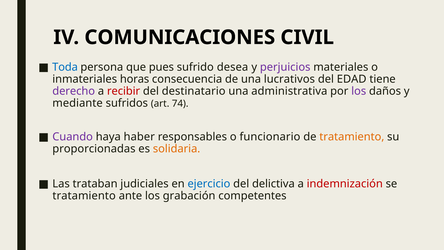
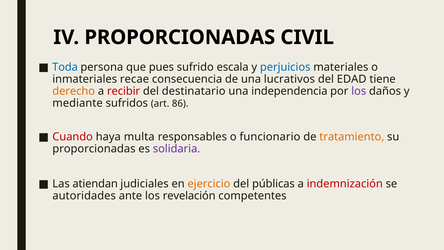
IV COMUNICACIONES: COMUNICACIONES -> PROPORCIONADAS (180, 37)
desea: desea -> escala (233, 67)
perjuicios colour: purple -> blue (285, 67)
horas: horas -> recae (134, 79)
derecho colour: purple -> orange (74, 91)
administrativa: administrativa -> independencia (289, 91)
74: 74 -> 86 (180, 103)
Cuando colour: purple -> red (73, 137)
haber: haber -> multa (139, 137)
solidaria colour: orange -> purple (177, 149)
trataban: trataban -> atiendan (95, 184)
ejercicio colour: blue -> orange (209, 184)
delictiva: delictiva -> públicas (273, 184)
tratamiento: tratamiento -> autoridades (84, 196)
grabación: grabación -> revelación (189, 196)
